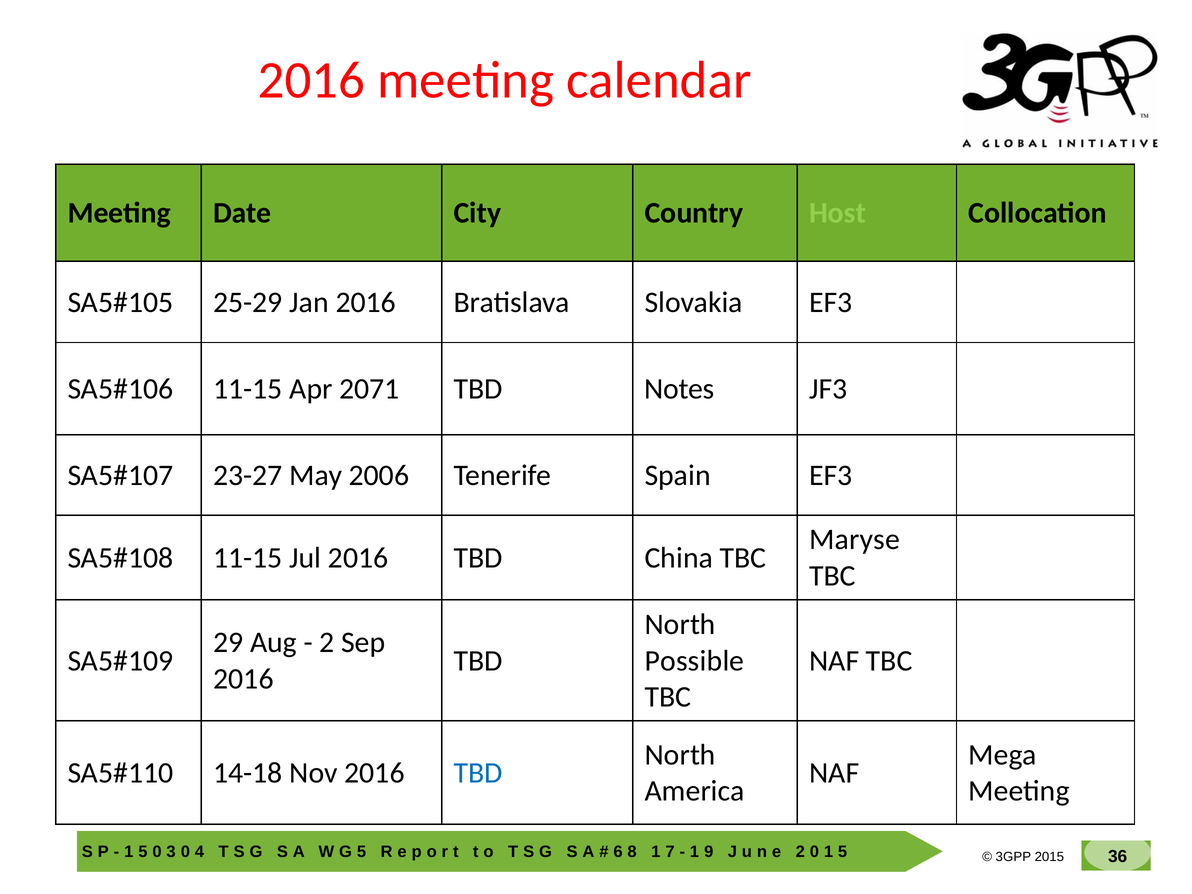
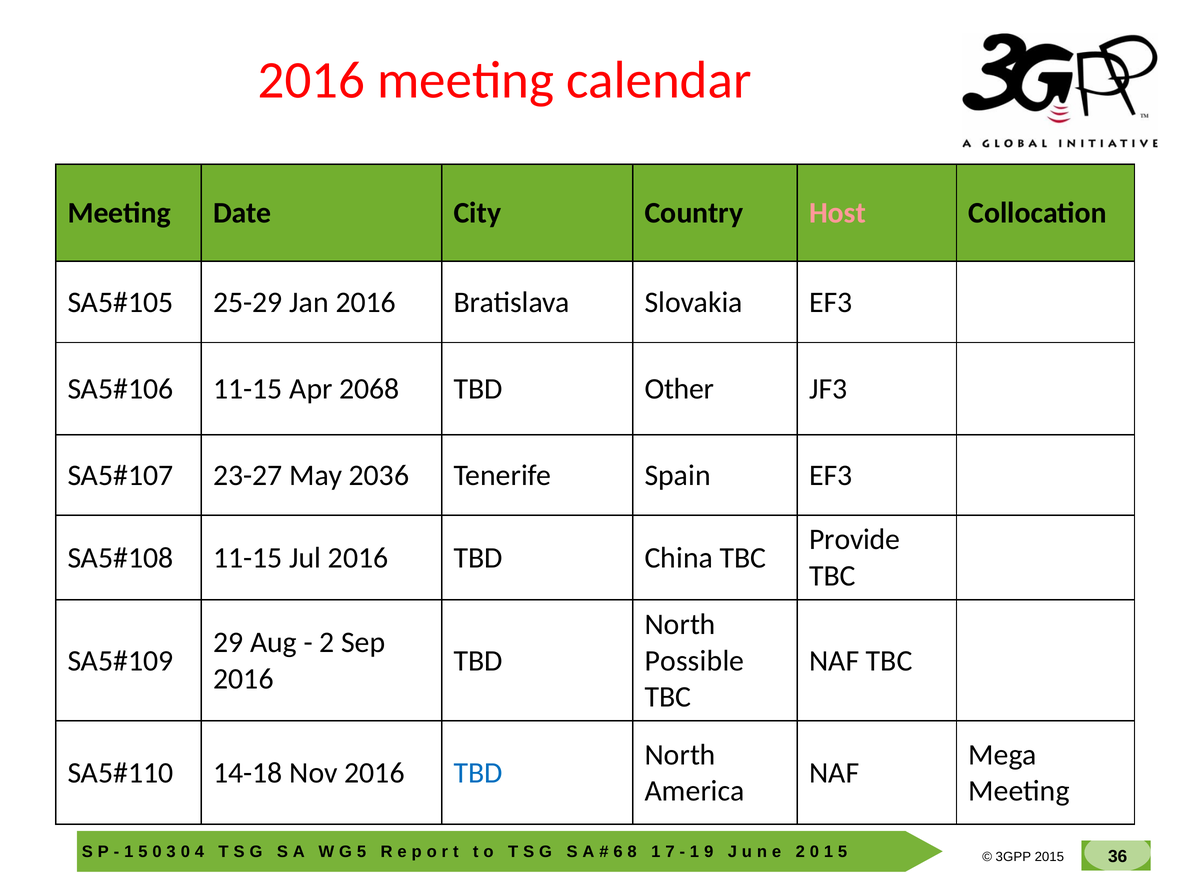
Host colour: light green -> pink (838, 213)
2071: 2071 -> 2068 (369, 389)
Notes: Notes -> Other (680, 389)
2006: 2006 -> 2036 (379, 475)
Maryse: Maryse -> Provide (855, 540)
